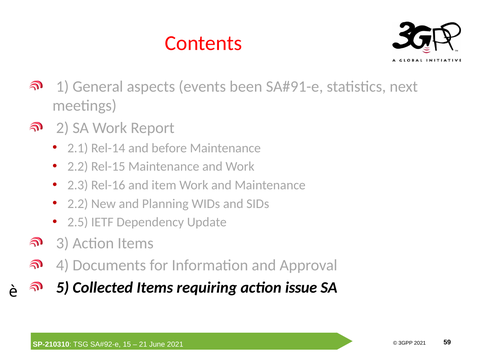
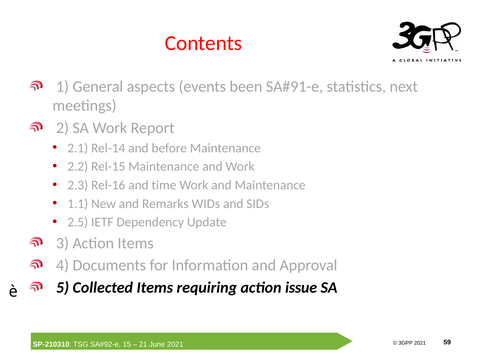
item: item -> time (164, 185)
2.2: 2.2 -> 1.1 (78, 204)
Planning: Planning -> Remarks (165, 204)
